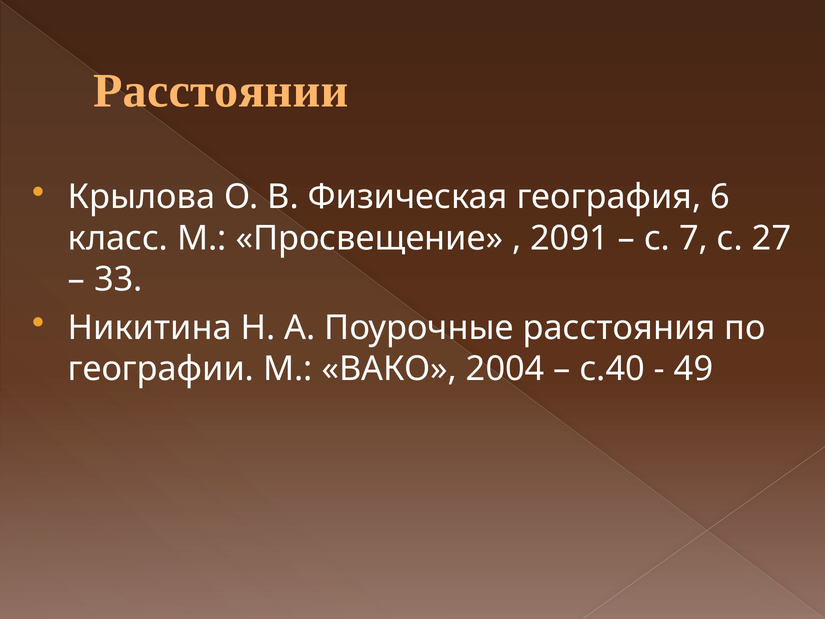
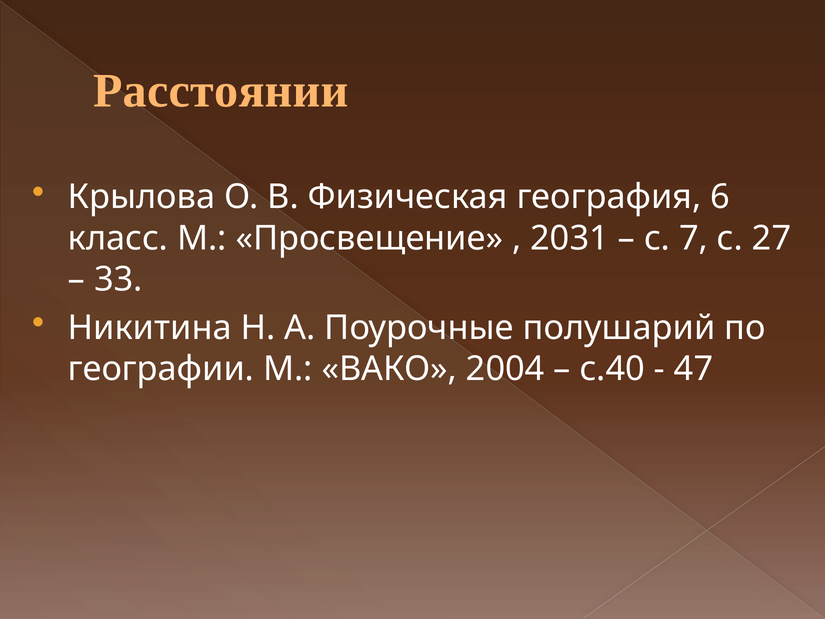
2091: 2091 -> 2031 (570, 238)
расстояния: расстояния -> полушарий (619, 328)
49: 49 -> 47 (694, 369)
